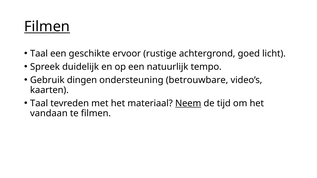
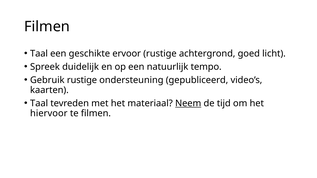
Filmen underline: present -> none (47, 27)
Gebruik dingen: dingen -> rustige (82, 80)
betrouwbare: betrouwbare -> gepubliceerd (197, 80)
vandaan: vandaan -> hiervoor (49, 113)
